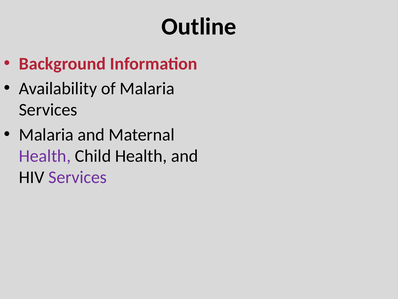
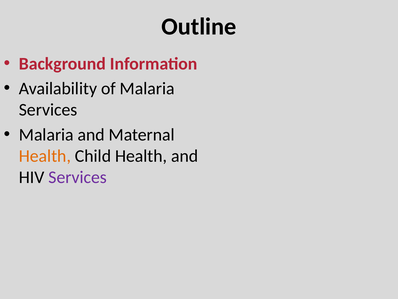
Health colour: purple -> orange (45, 156)
